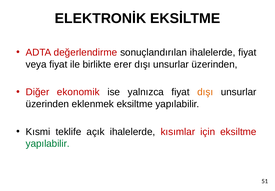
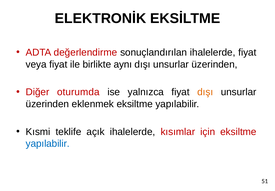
erer: erer -> aynı (123, 64)
ekonomik: ekonomik -> oturumda (78, 92)
yapılabilir colour: green -> blue (48, 143)
